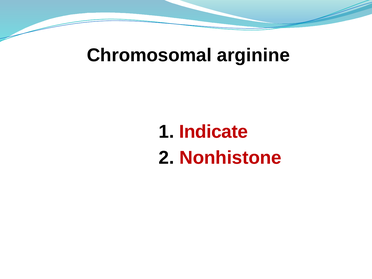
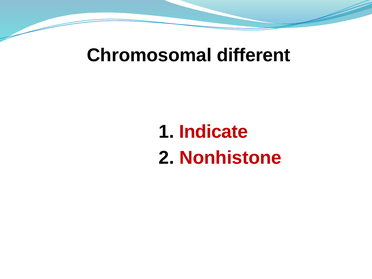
arginine: arginine -> different (254, 55)
